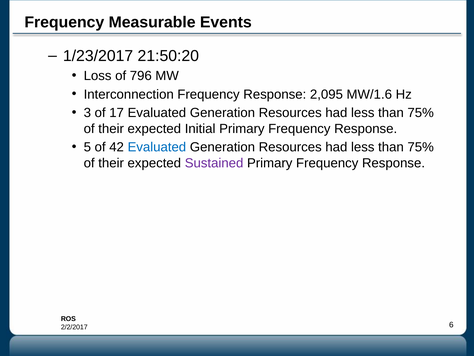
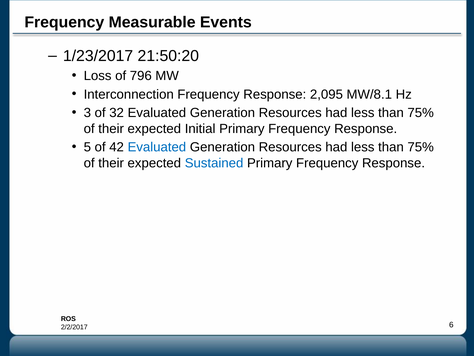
MW/1.6: MW/1.6 -> MW/8.1 (369, 94)
17: 17 -> 32 (117, 113)
Sustained colour: purple -> blue (214, 163)
